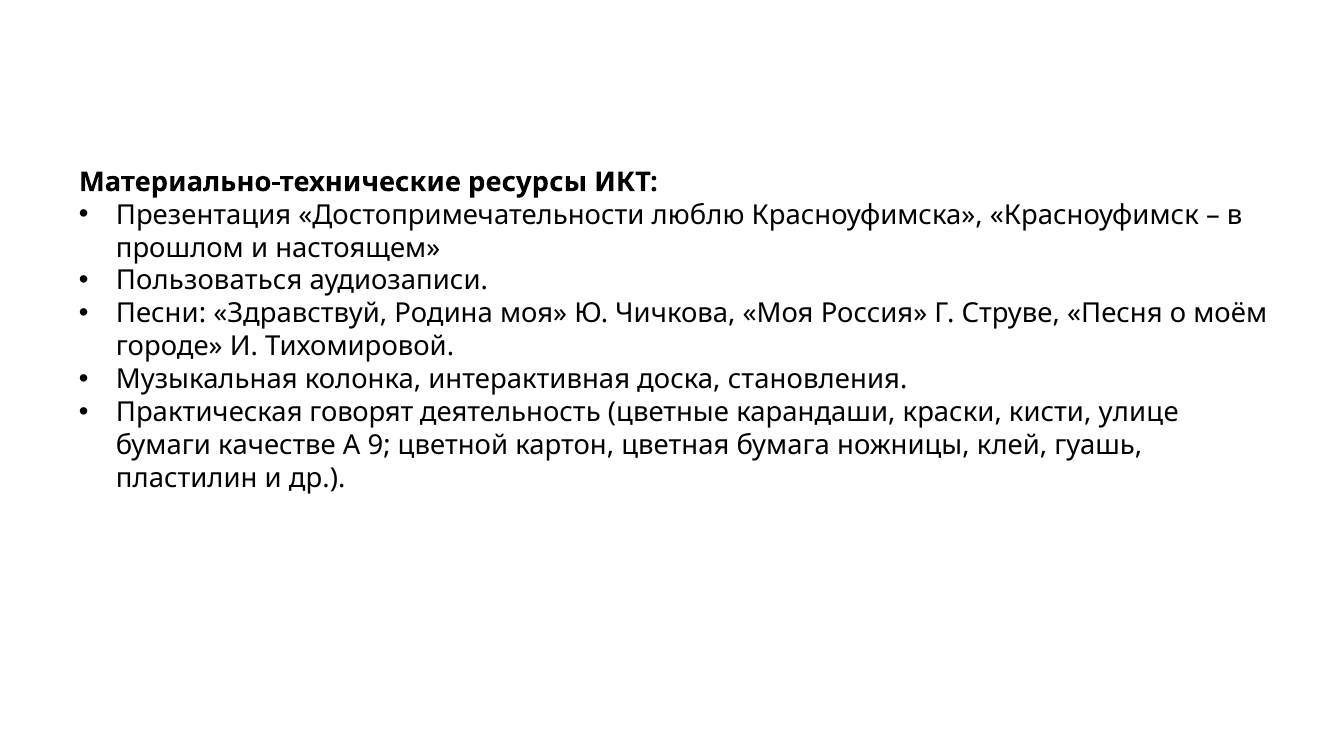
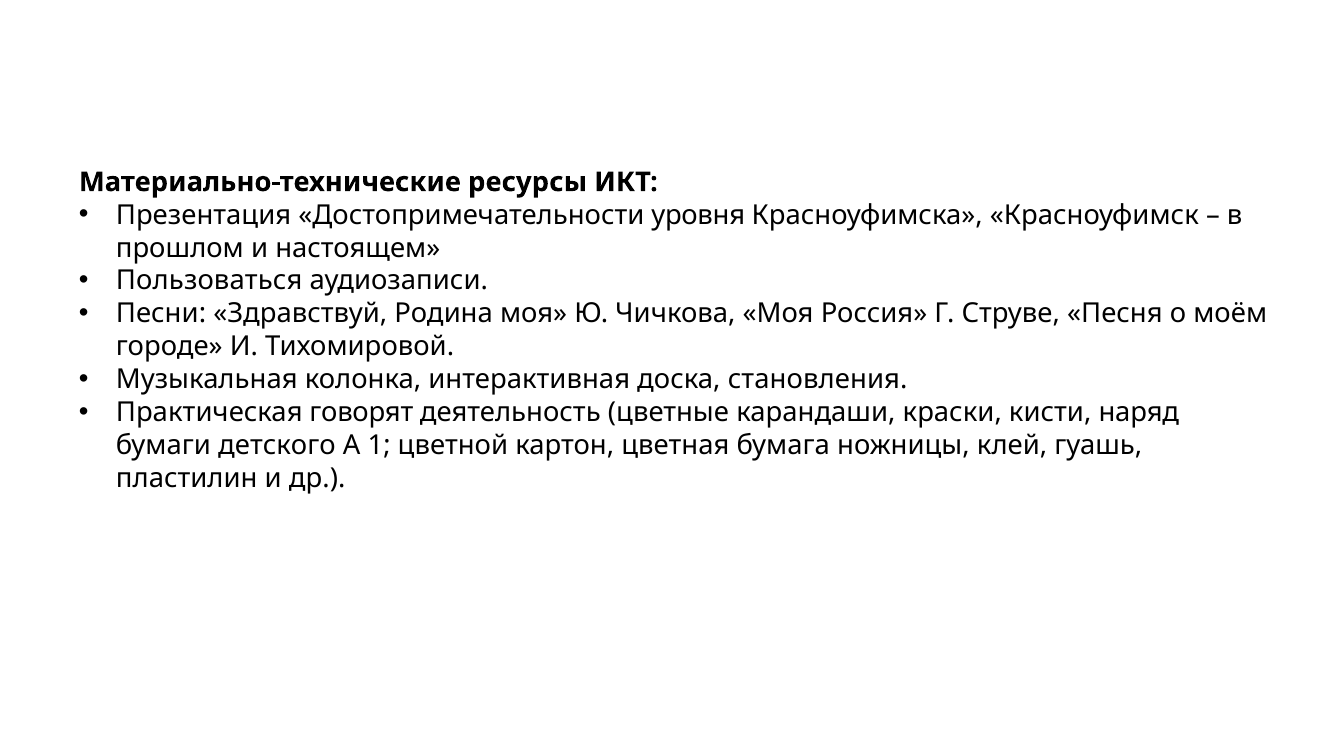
люблю: люблю -> уровня (698, 215)
улице: улице -> наряд (1139, 413)
качестве: качестве -> детского (277, 446)
9: 9 -> 1 (379, 446)
